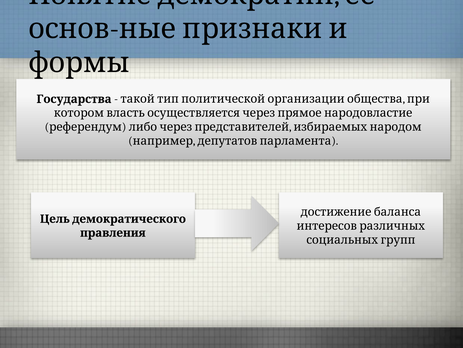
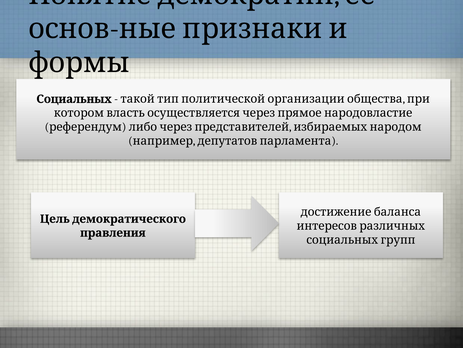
Государства: Государства -> Социальных (74, 99)
